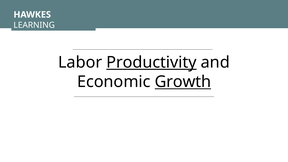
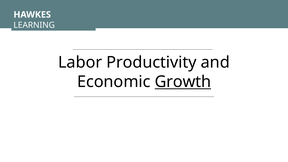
Productivity underline: present -> none (151, 62)
